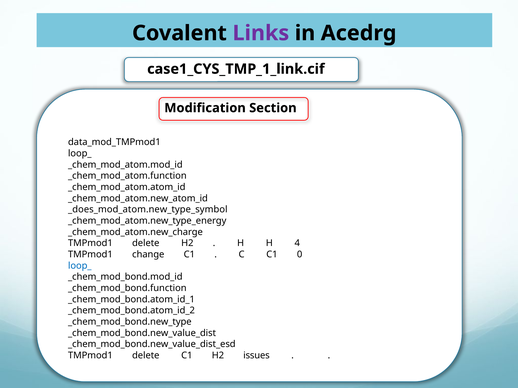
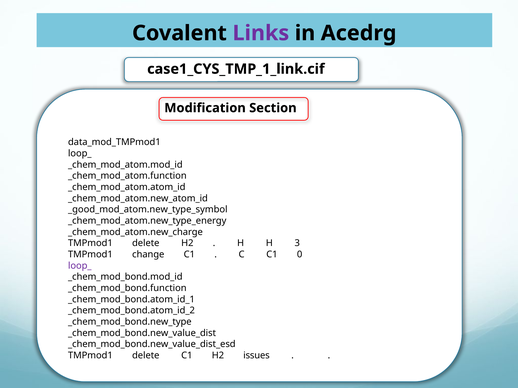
_does_mod_atom.new_type_symbol: _does_mod_atom.new_type_symbol -> _good_mod_atom.new_type_symbol (148, 210)
4: 4 -> 3 (297, 244)
loop_ colour: blue -> purple (80, 266)
